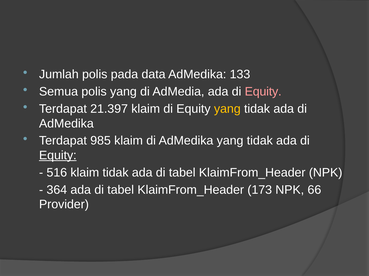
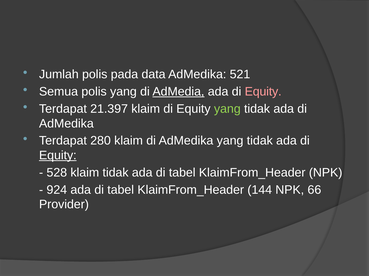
133: 133 -> 521 (240, 75)
AdMedia underline: none -> present (178, 92)
yang colour: yellow -> light green (227, 109)
985: 985 -> 280 (101, 141)
516: 516 -> 528 (57, 173)
364: 364 -> 924 (57, 190)
173: 173 -> 144 (260, 190)
